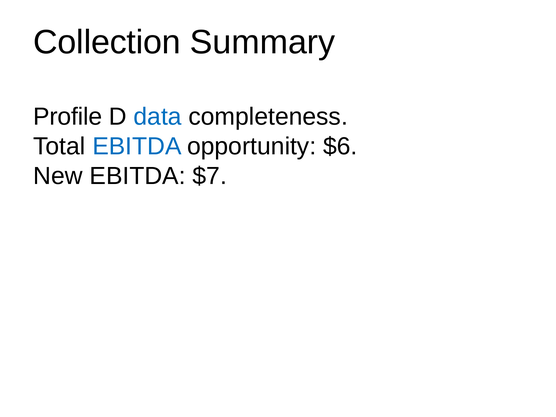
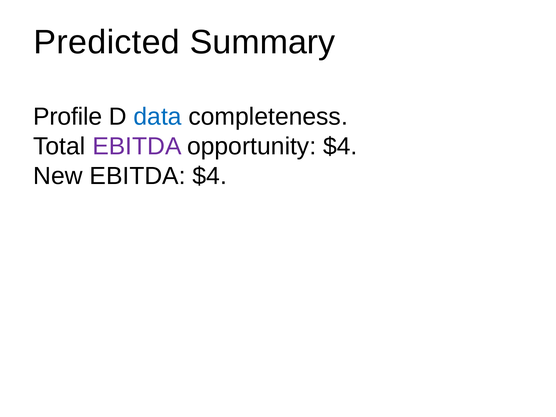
Collection: Collection -> Predicted (107, 42)
EBITDA colour: blue -> purple (137, 146)
opportunity $6: $6 -> $4 (340, 146)
EBITDA $7: $7 -> $4 (210, 176)
